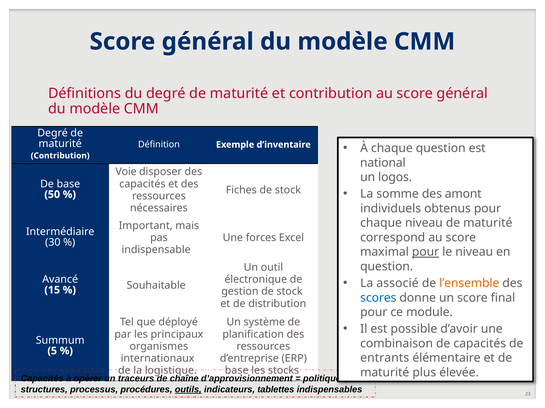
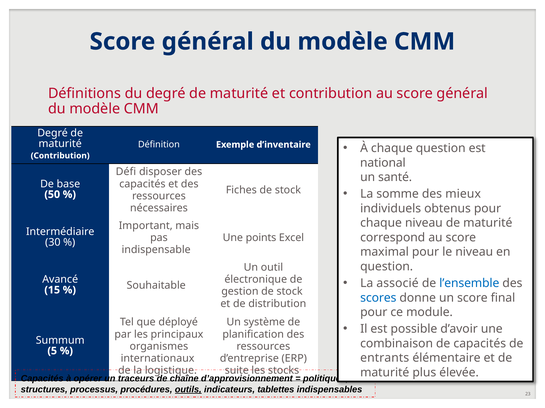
Voie: Voie -> Défi (126, 172)
logos: logos -> santé (395, 178)
amont: amont -> mieux (463, 194)
forces: forces -> points (261, 238)
pour underline: present -> none (426, 252)
l’ensemble colour: orange -> blue (469, 284)
base: base -> suite (237, 371)
